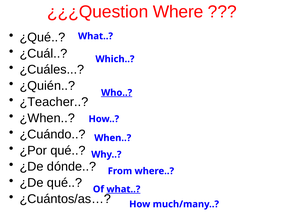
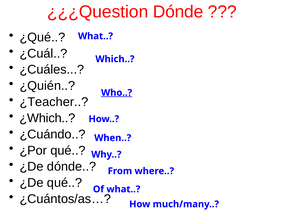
¿¿¿Question Where: Where -> Dónde (178, 12)
¿When: ¿When -> ¿Which (47, 118)
what underline: present -> none (123, 189)
